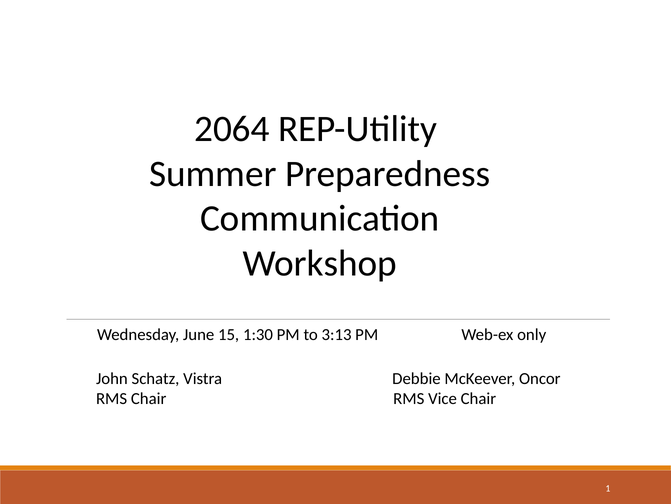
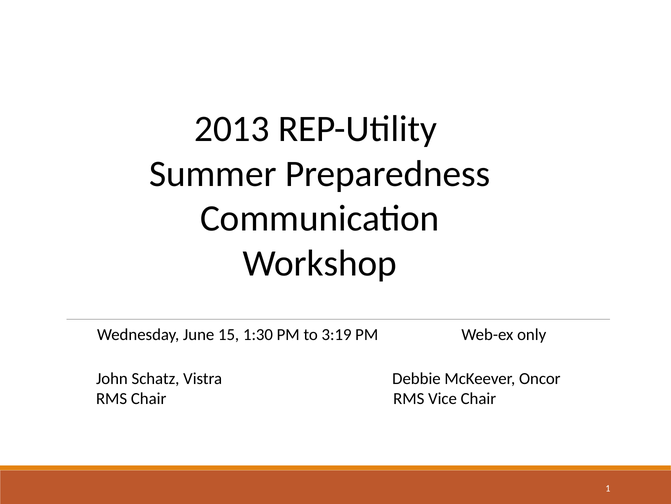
2064: 2064 -> 2013 (232, 129)
3:13: 3:13 -> 3:19 (337, 334)
